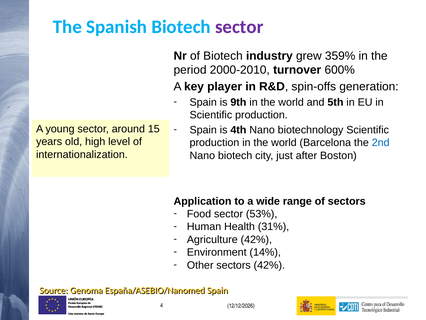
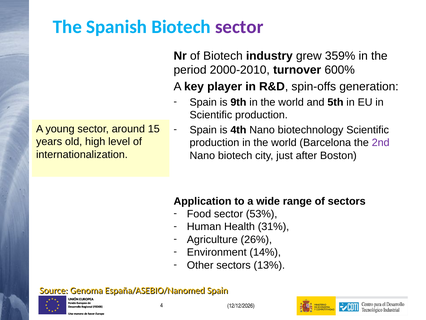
2nd colour: blue -> purple (381, 143)
Agriculture 42%: 42% -> 26% (256, 239)
sectors 42%: 42% -> 13% (269, 265)
